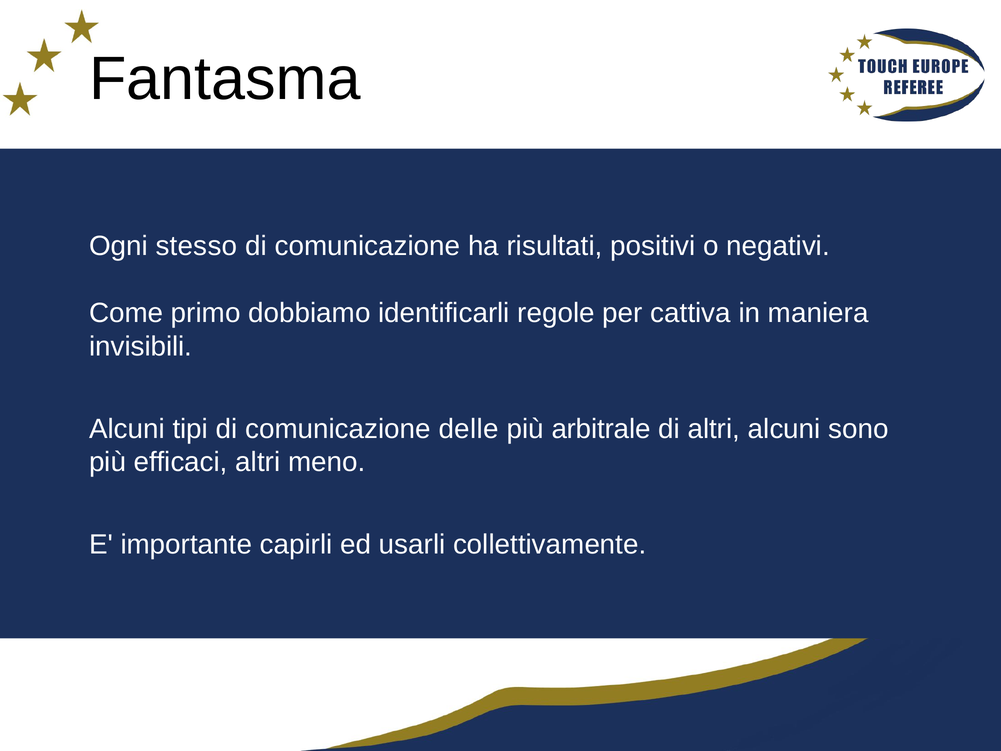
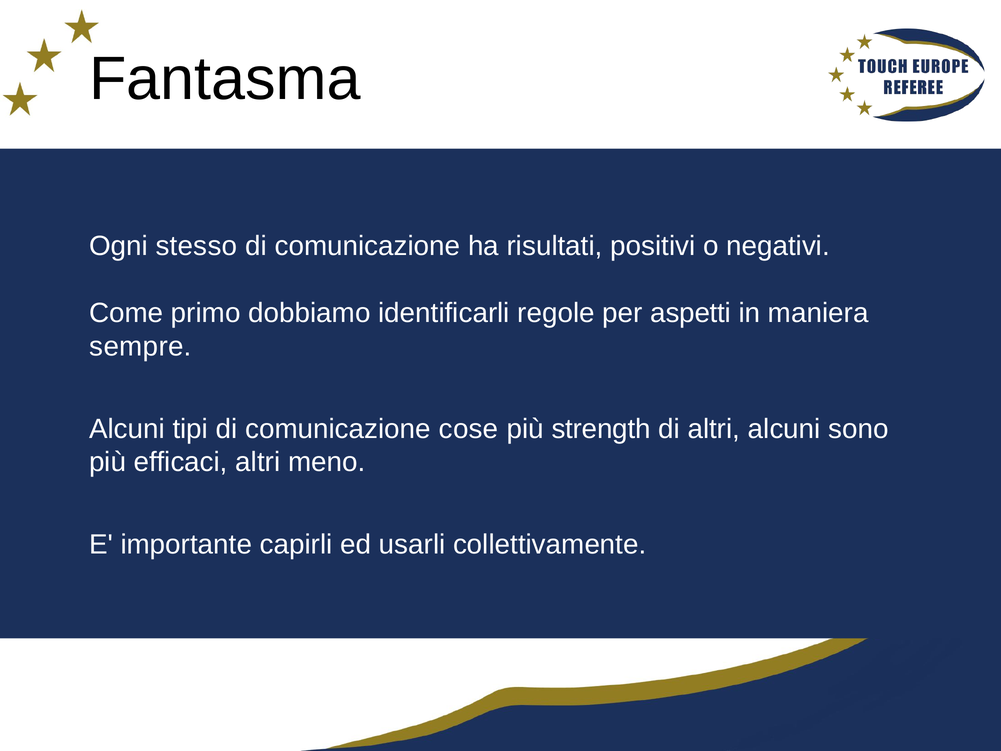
cattiva: cattiva -> aspetti (691, 313)
invisibili: invisibili -> sempre (140, 346)
delle: delle -> cose (469, 429)
arbitrale: arbitrale -> strength (601, 429)
